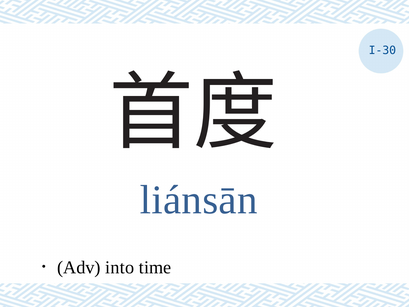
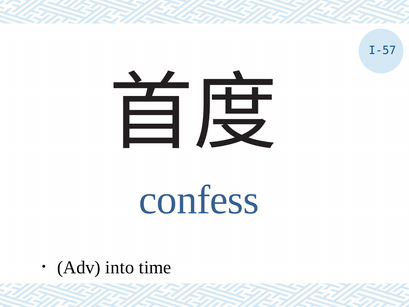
I-30: I-30 -> I-57 (382, 51)
liánsān: liánsān -> confess (199, 200)
